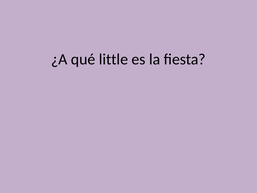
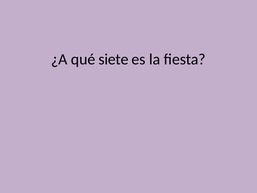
little: little -> siete (114, 59)
